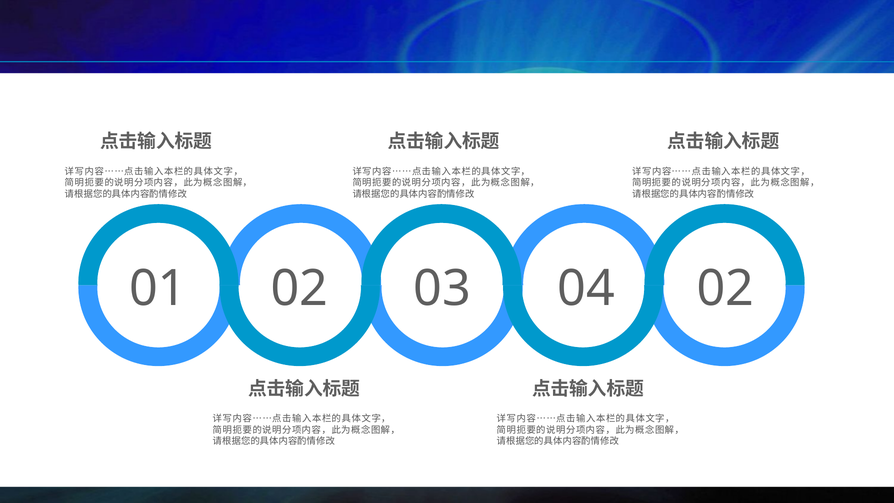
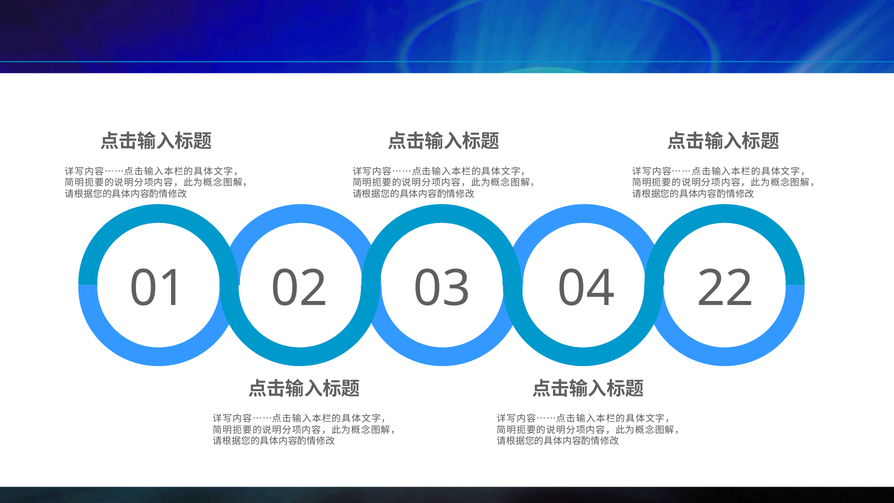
04 02: 02 -> 22 (725, 289)
